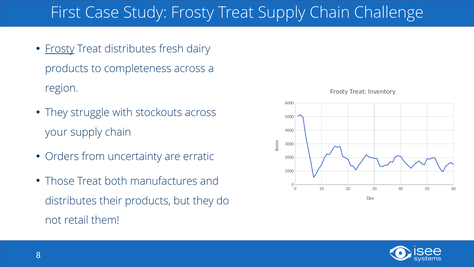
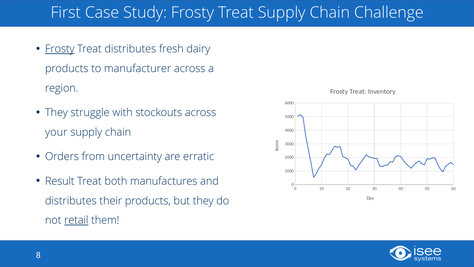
completeness: completeness -> manufacturer (138, 68)
Those: Those -> Result (60, 181)
retail underline: none -> present (76, 220)
